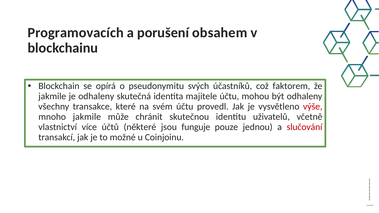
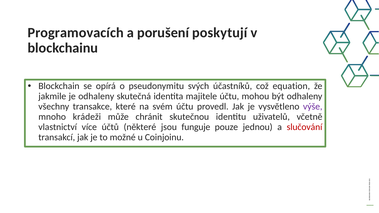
obsahem: obsahem -> poskytují (220, 33)
faktorem: faktorem -> equation (291, 86)
výše colour: red -> purple (313, 107)
mnoho jakmile: jakmile -> krádeži (87, 117)
